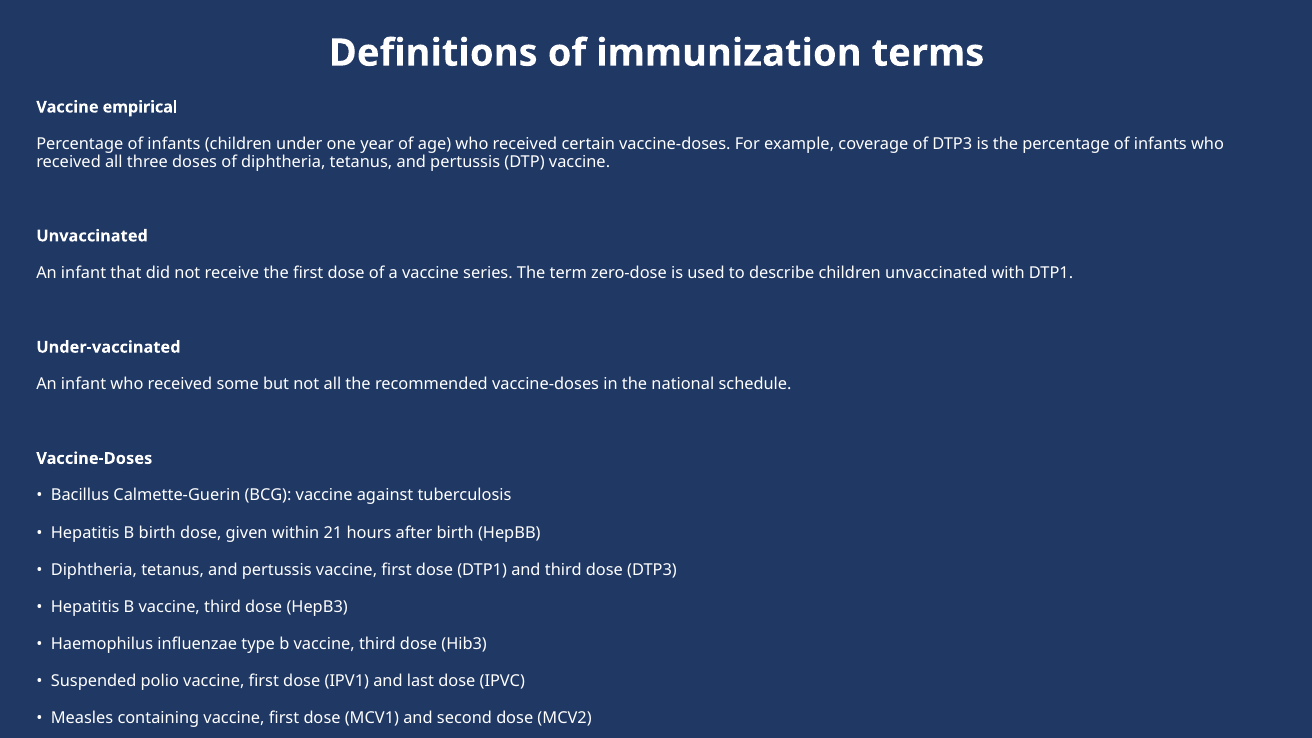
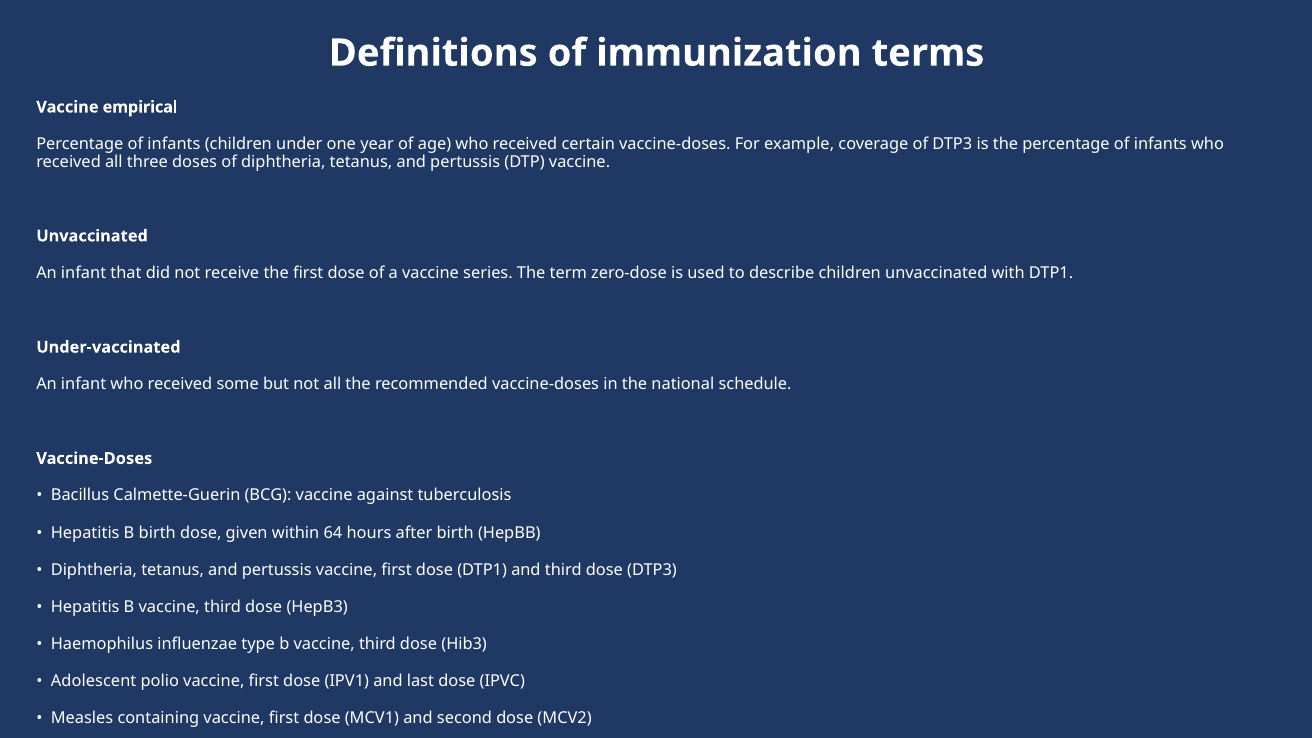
21: 21 -> 64 (333, 533)
Suspended: Suspended -> Adolescent (94, 681)
